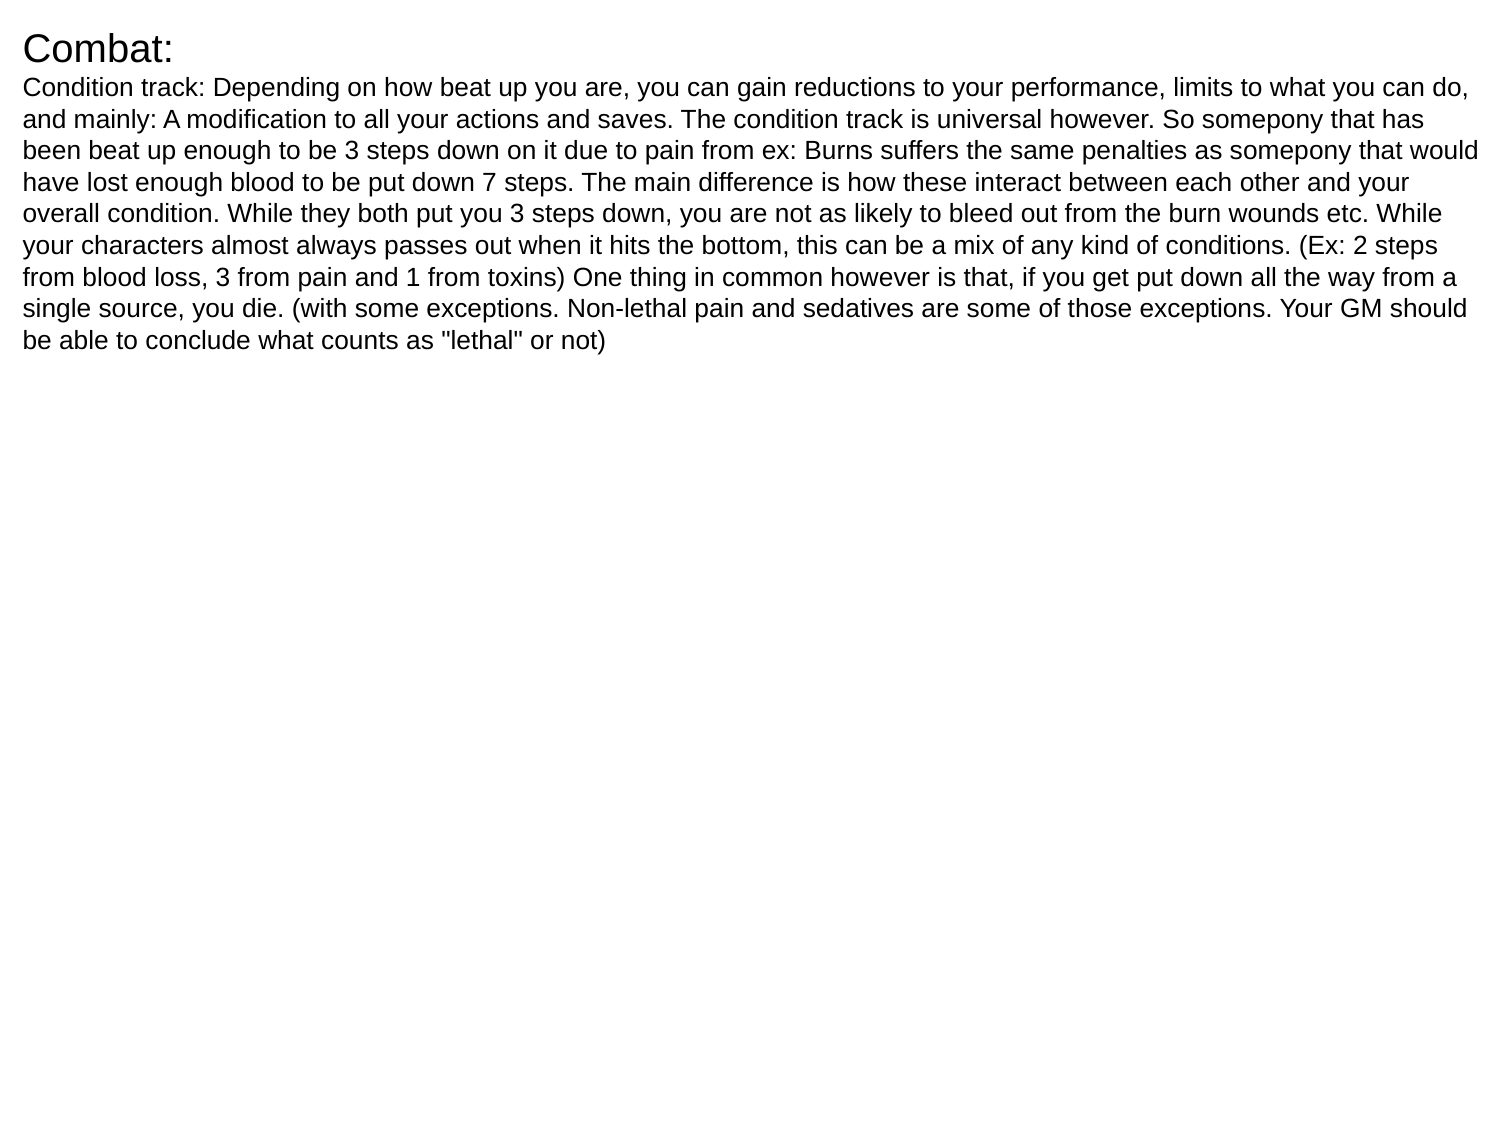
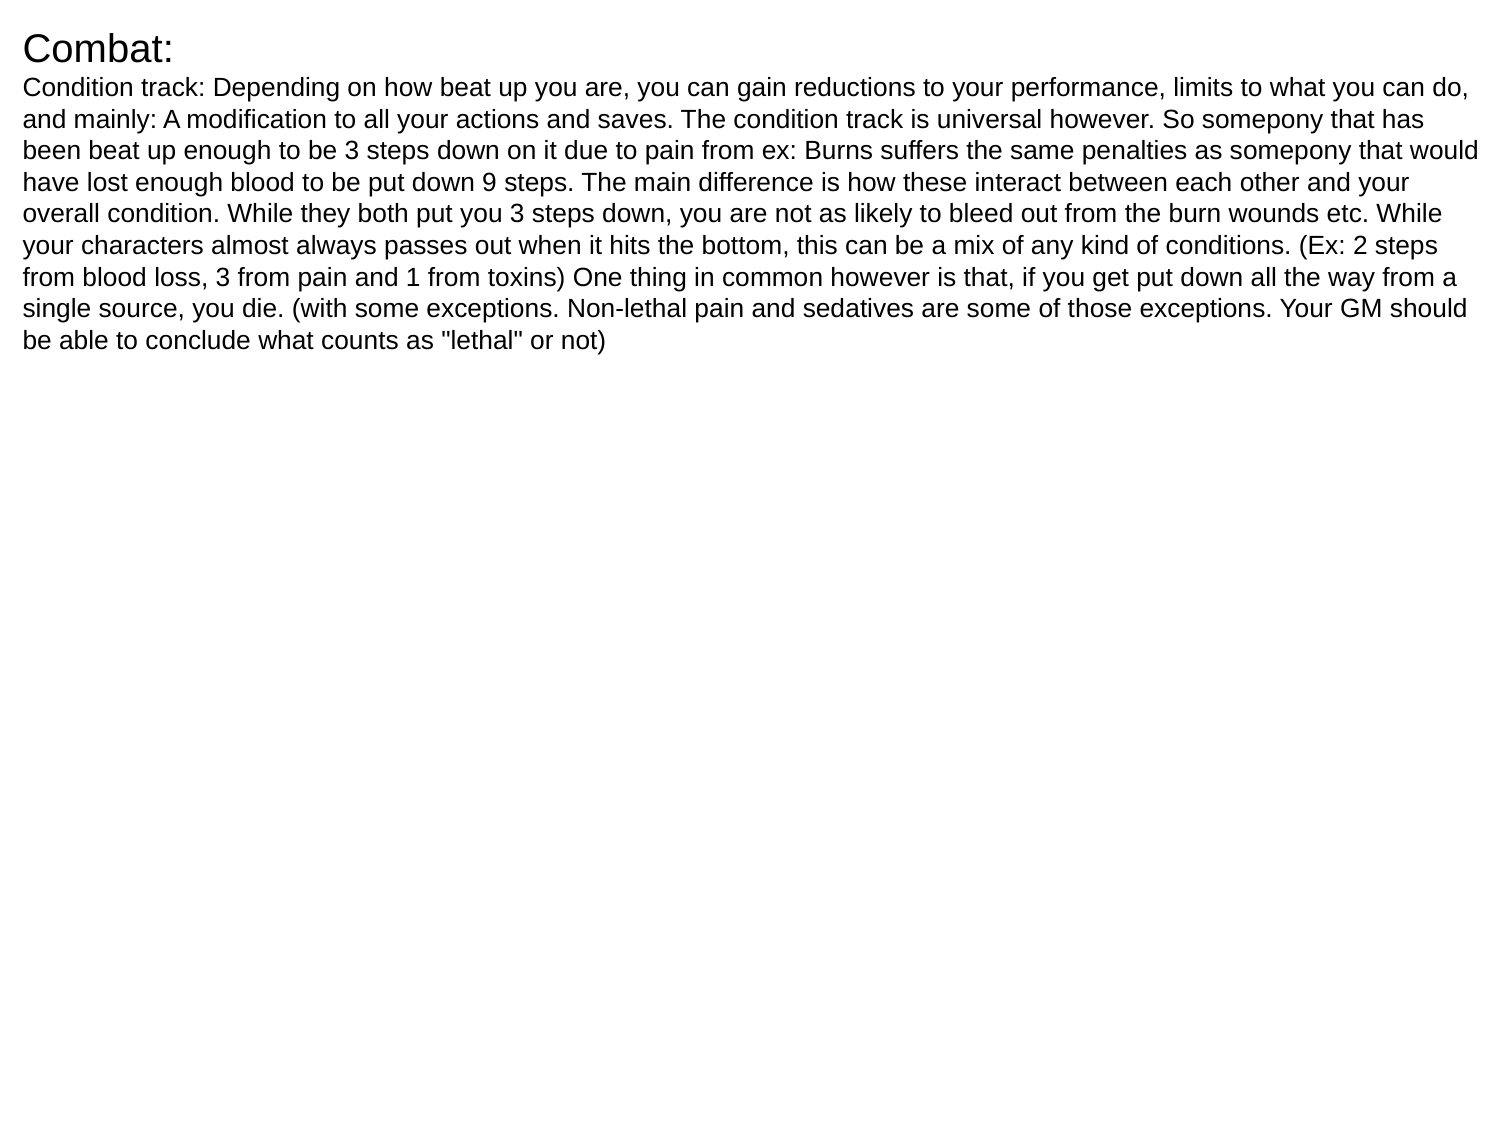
7: 7 -> 9 (490, 183)
